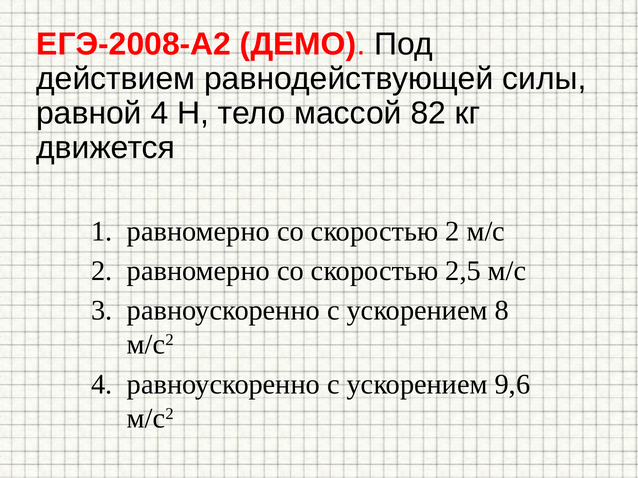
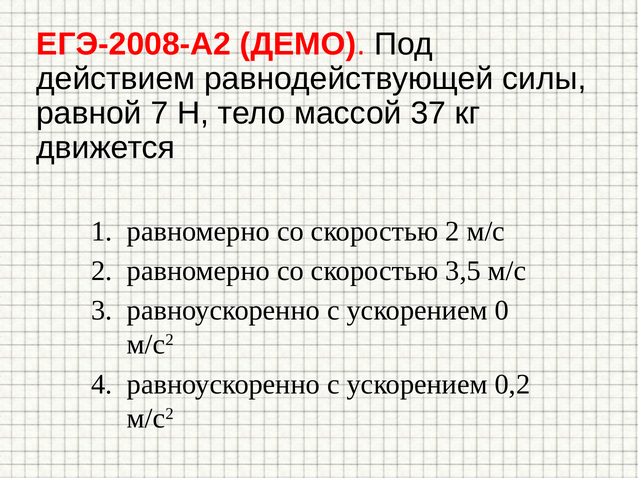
равной 4: 4 -> 7 (159, 113)
82: 82 -> 37 (428, 113)
2,5: 2,5 -> 3,5 (463, 271)
8: 8 -> 0 (502, 311)
9,6: 9,6 -> 0,2 (512, 385)
